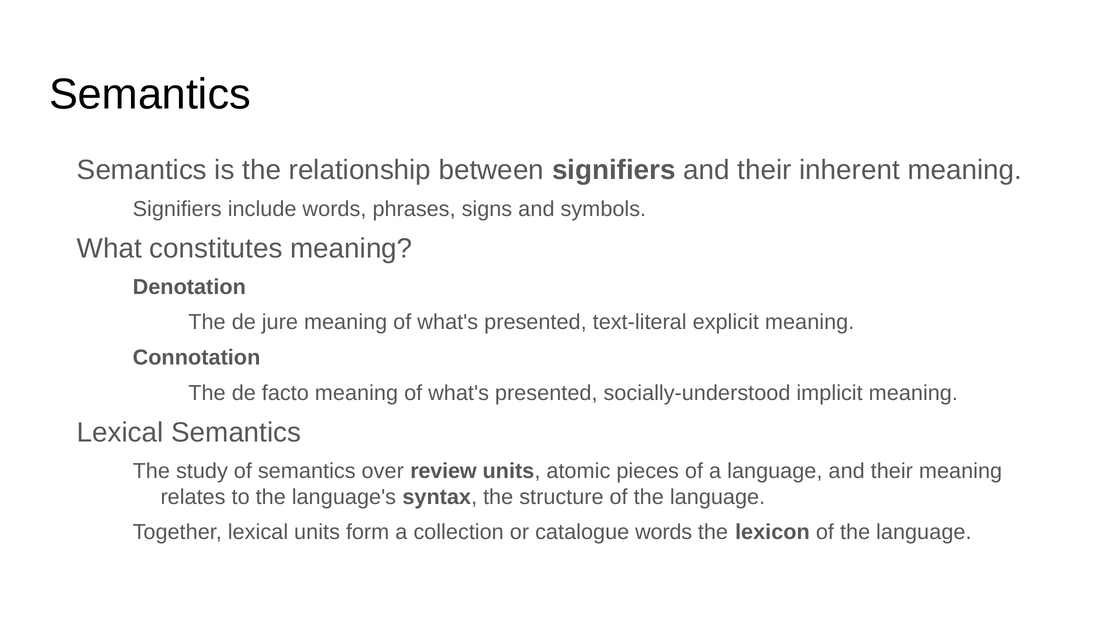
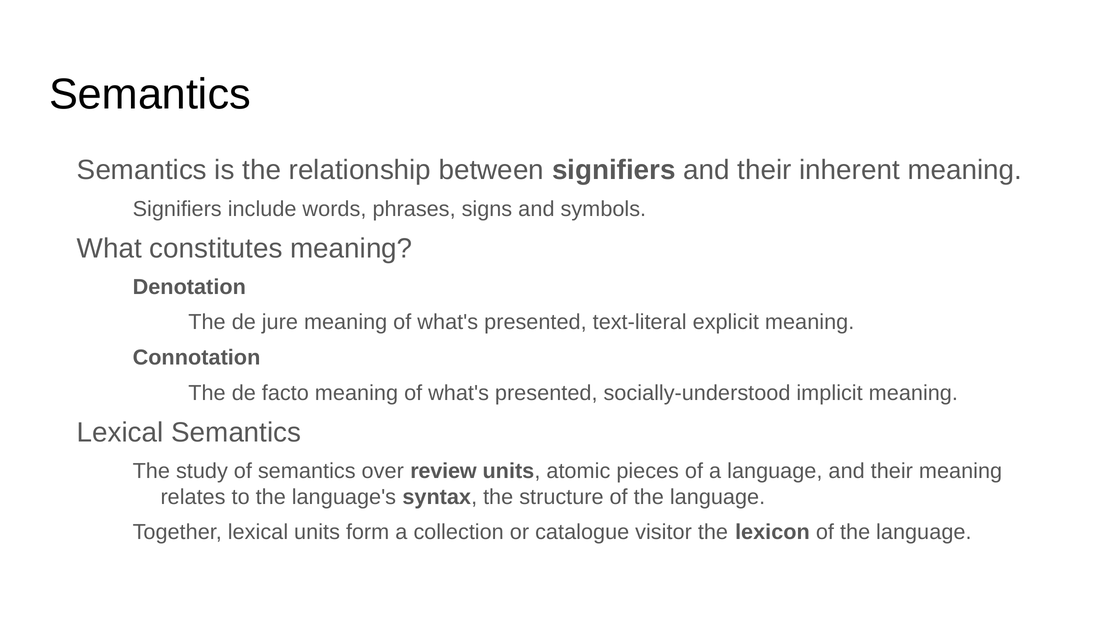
catalogue words: words -> visitor (664, 532)
